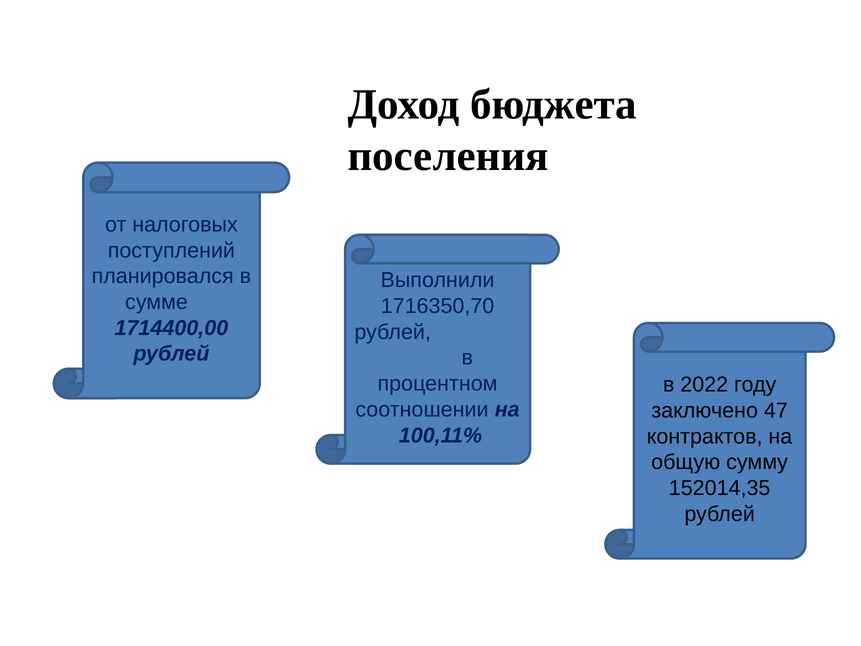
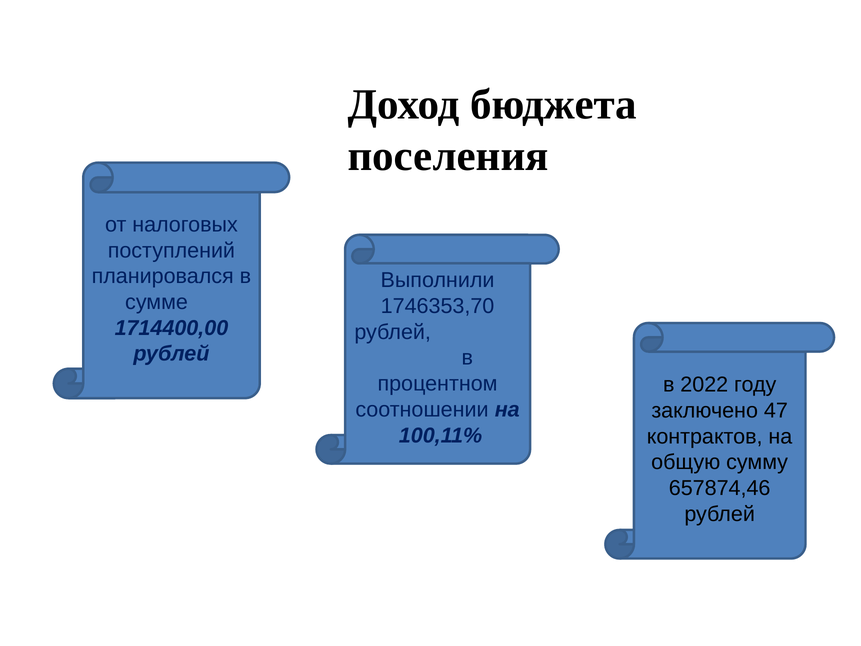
1716350,70: 1716350,70 -> 1746353,70 (438, 306)
152014,35: 152014,35 -> 657874,46 (720, 488)
